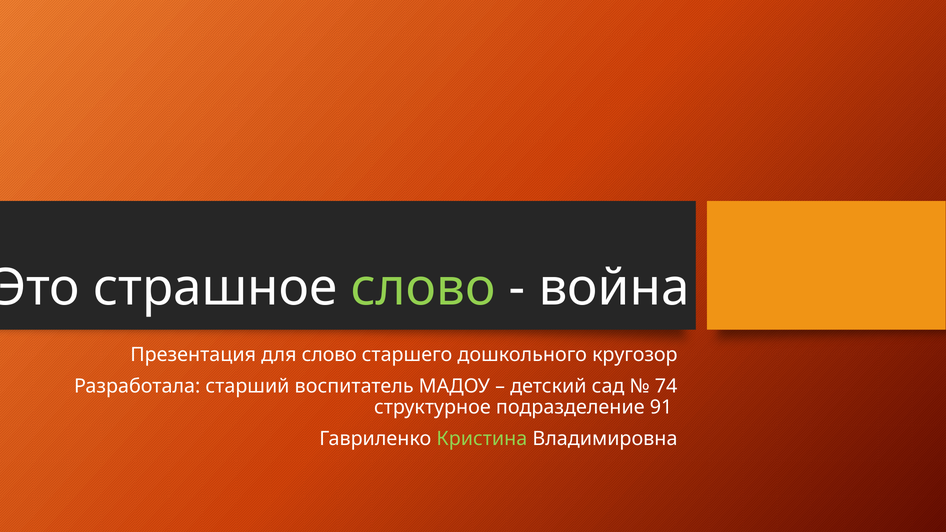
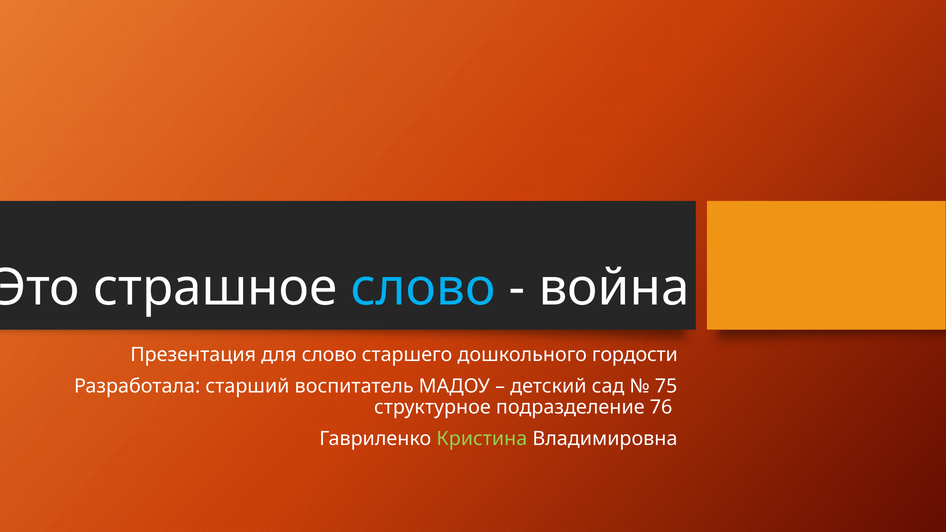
слово colour: light green -> light blue (423, 288)
кругозор: кругозор -> гордости (635, 355)
74: 74 -> 75 (666, 386)
91: 91 -> 76 (661, 408)
